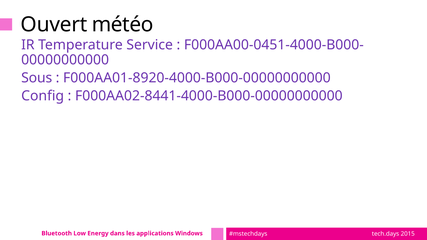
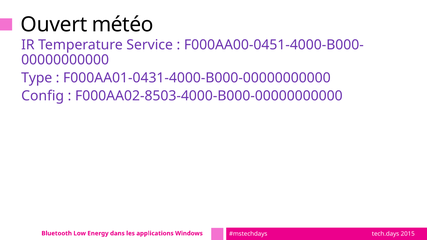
Sous: Sous -> Type (37, 78)
F000AA01-8920-4000-B000-00000000000: F000AA01-8920-4000-B000-00000000000 -> F000AA01-0431-4000-B000-00000000000 (197, 78)
F000AA02-8441-4000-B000-00000000000: F000AA02-8441-4000-B000-00000000000 -> F000AA02-8503-4000-B000-00000000000 (209, 96)
